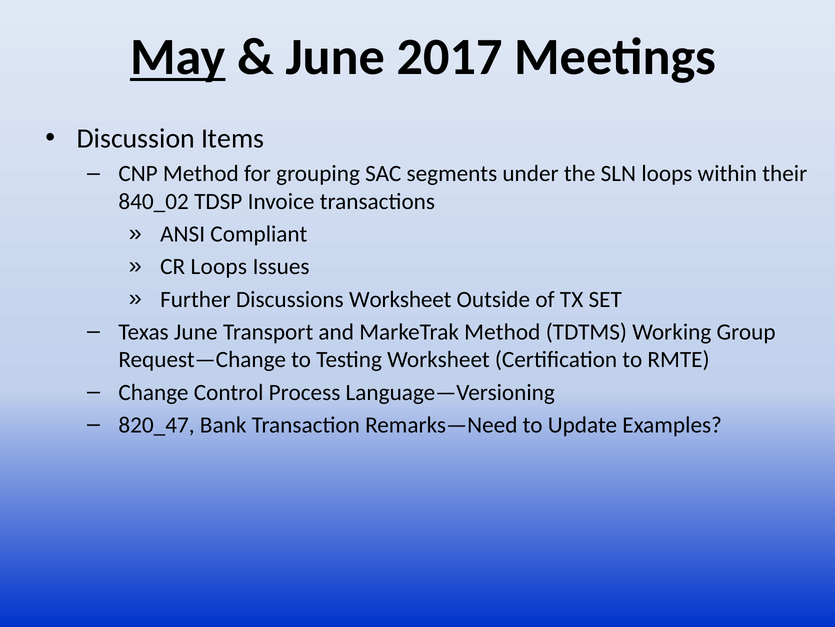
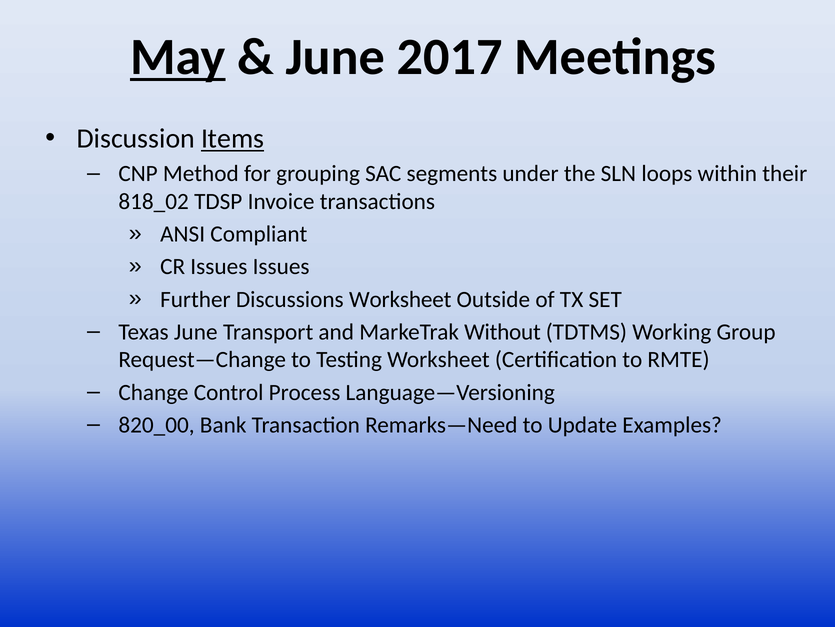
Items underline: none -> present (233, 139)
840_02: 840_02 -> 818_02 (154, 201)
CR Loops: Loops -> Issues (219, 266)
MarkeTrak Method: Method -> Without (502, 332)
820_47: 820_47 -> 820_00 (157, 424)
